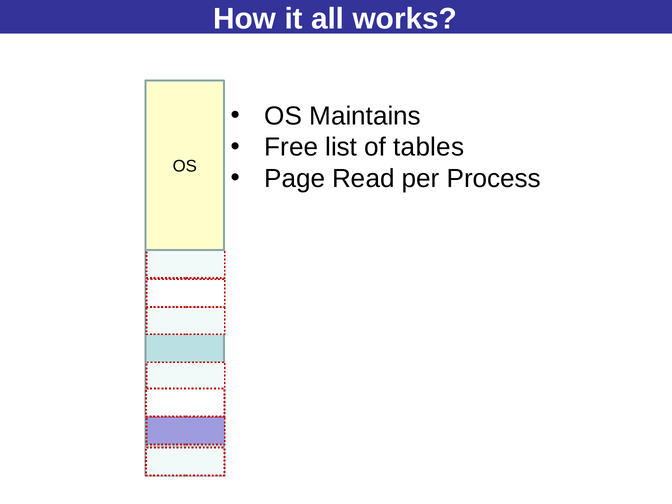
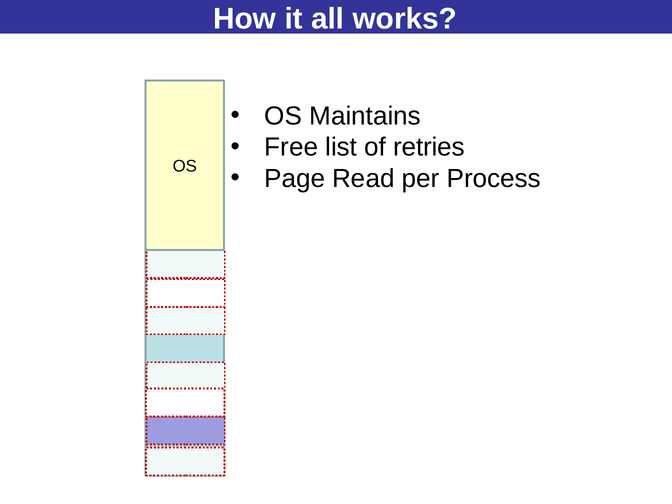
tables: tables -> retries (429, 147)
